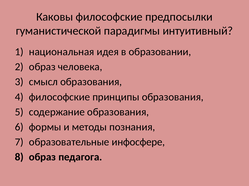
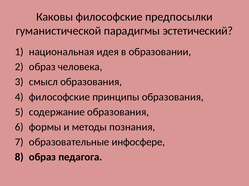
интуитивный: интуитивный -> эстетический (198, 31)
